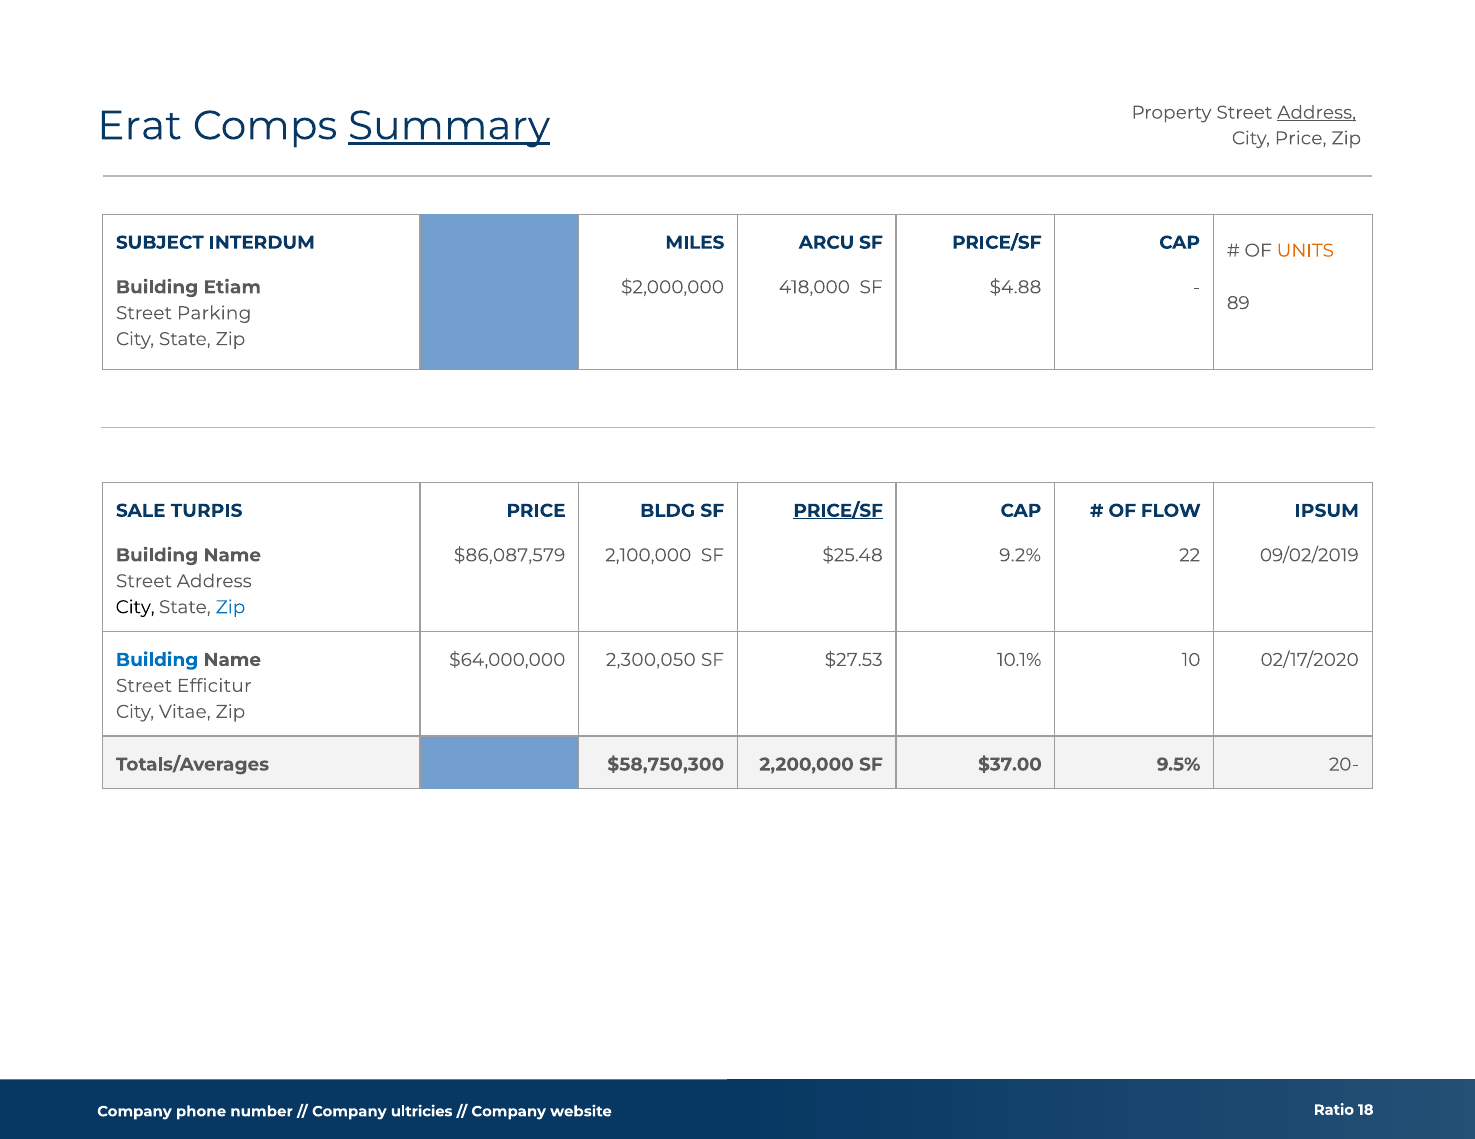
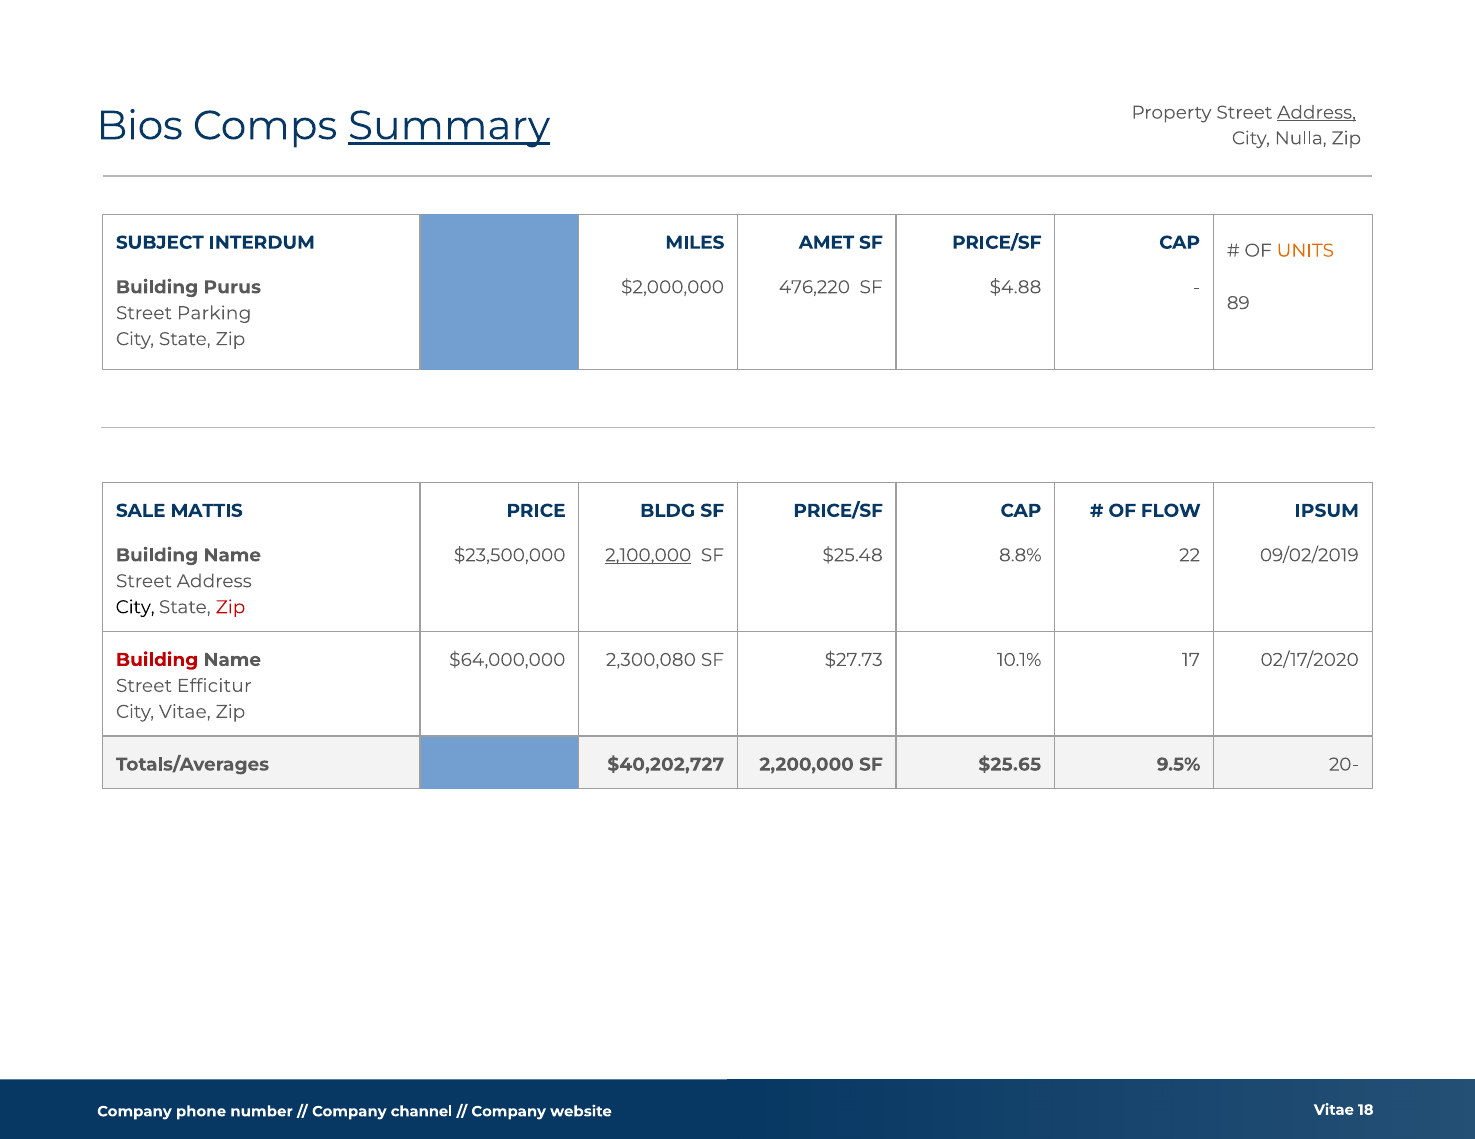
Erat: Erat -> Bios (140, 126)
City Price: Price -> Nulla (1301, 138)
ARCU: ARCU -> AMET (827, 243)
Etiam: Etiam -> Purus (232, 287)
418,000: 418,000 -> 476,220 (814, 287)
TURPIS: TURPIS -> MATTIS (207, 511)
PRICE/SF underline: present -> none (838, 511)
$86,087,579: $86,087,579 -> $23,500,000 (510, 556)
2,100,000 underline: none -> present (648, 556)
9.2%: 9.2% -> 8.8% (1020, 556)
Zip colour: blue -> red (230, 608)
Building colour: blue -> red (157, 660)
2,300,050: 2,300,050 -> 2,300,080 (651, 660)
$27.53: $27.53 -> $27.73 (854, 660)
10: 10 -> 17 (1191, 660)
$58,750,300: $58,750,300 -> $40,202,727 (666, 765)
$37.00: $37.00 -> $25.65 (1010, 765)
Ratio: Ratio -> Vitae (1334, 1111)
ultricies: ultricies -> channel (422, 1112)
